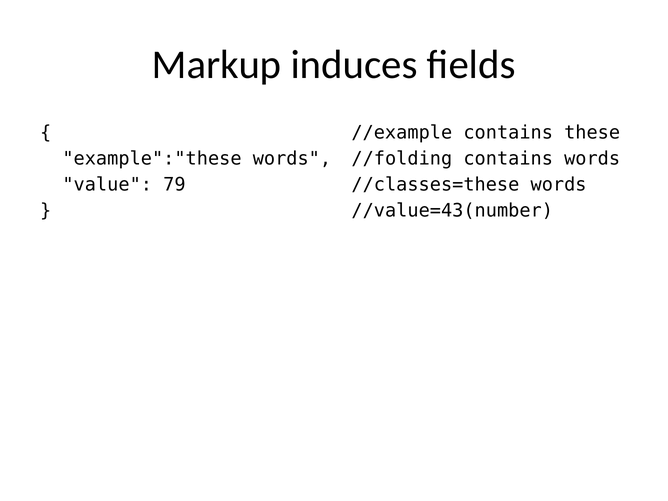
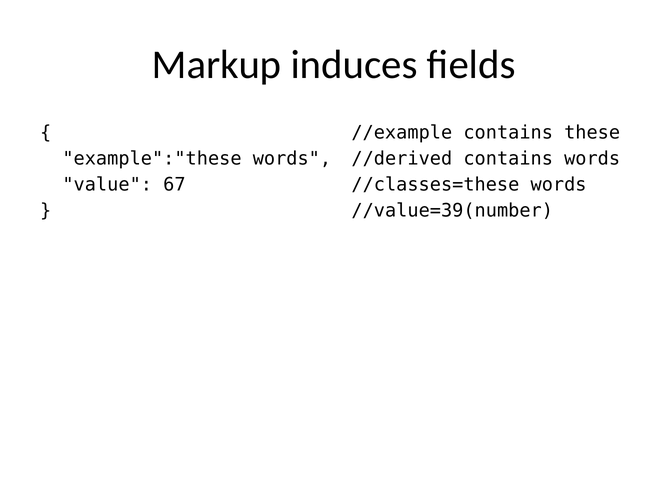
//folding: //folding -> //derived (402, 159)
79: 79 -> 67 (174, 185)
//value=43(number: //value=43(number -> //value=39(number (452, 211)
